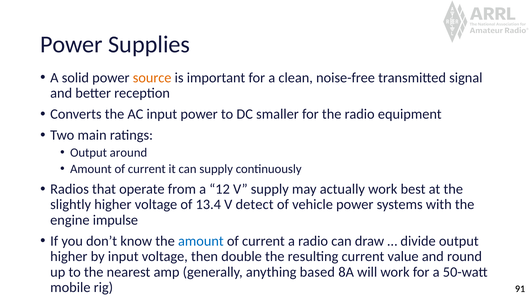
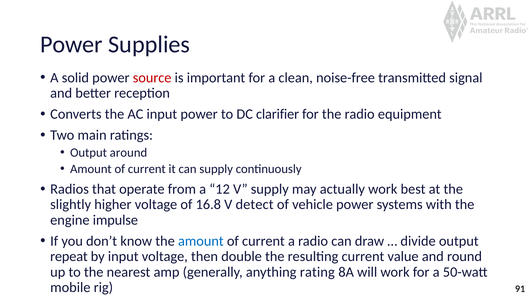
source colour: orange -> red (152, 78)
smaller: smaller -> clarifier (278, 114)
13.4: 13.4 -> 16.8 (208, 204)
higher: higher -> repeat (69, 256)
based: based -> rating (317, 272)
